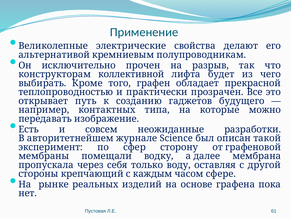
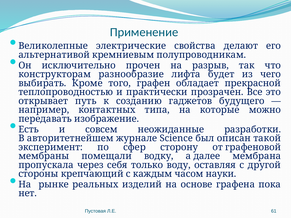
коллективной: коллективной -> разнообразие (131, 74)
сфере: сфере -> науки (221, 174)
